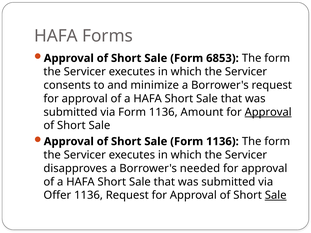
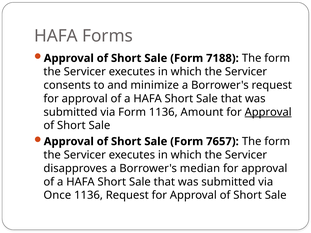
6853: 6853 -> 7188 (222, 58)
Sale Form 1136: 1136 -> 7657 (222, 142)
needed: needed -> median (200, 169)
Offer: Offer -> Once (57, 195)
Sale underline: present -> none (276, 195)
